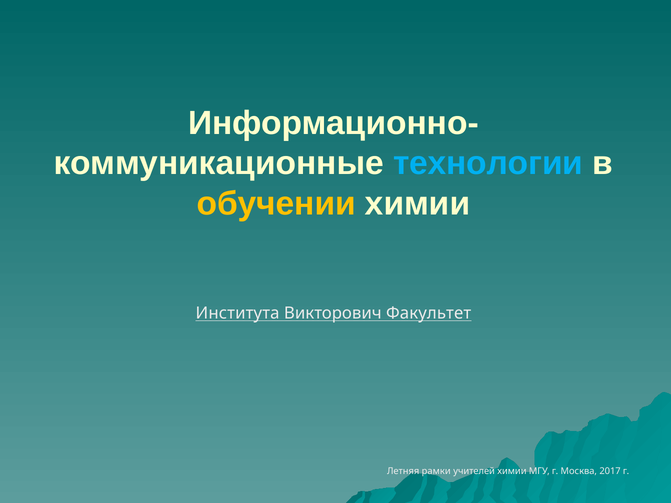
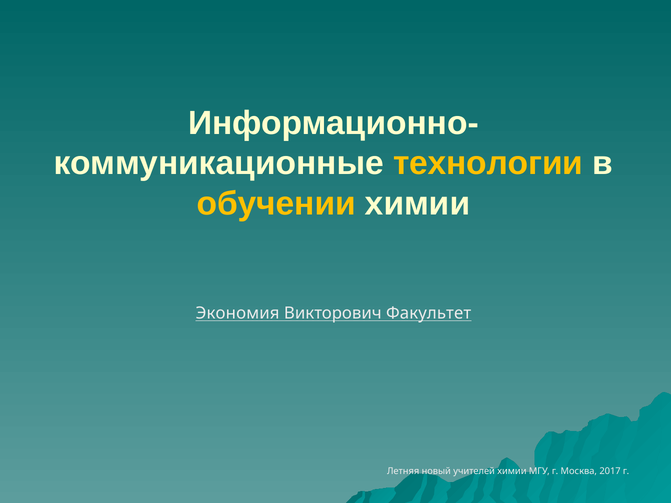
технологии colour: light blue -> yellow (488, 163)
Института: Института -> Экономия (238, 313)
рамки: рамки -> новый (436, 471)
